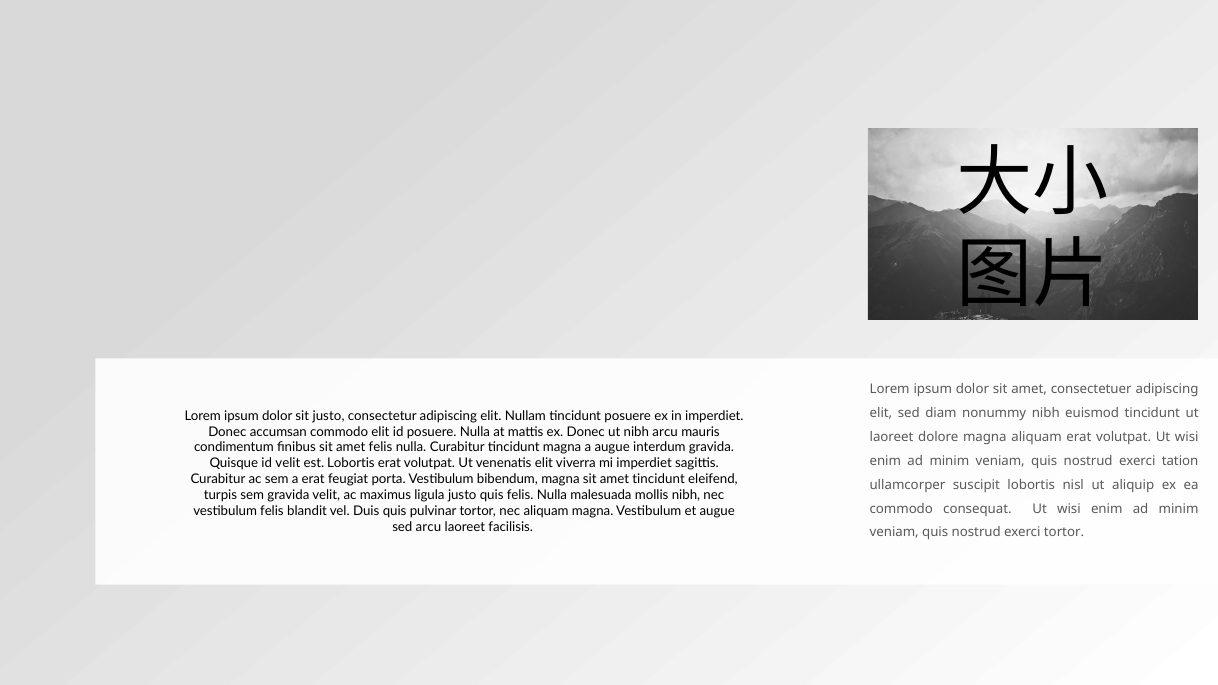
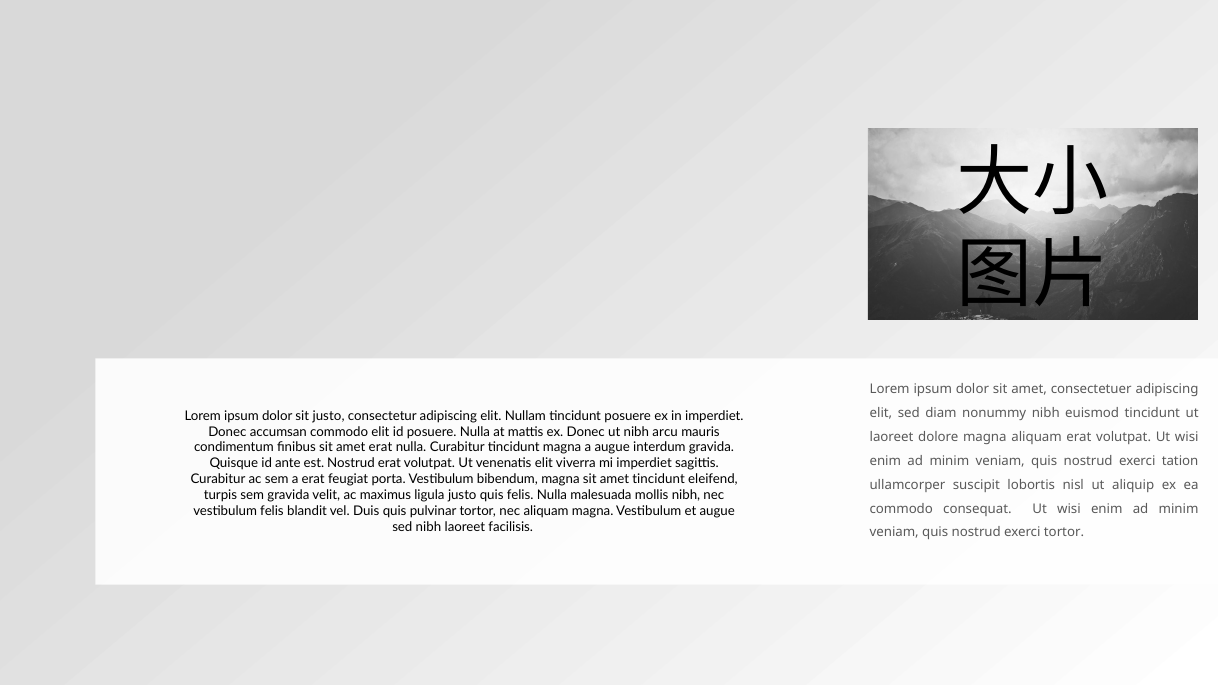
amet felis: felis -> erat (380, 448)
id velit: velit -> ante (288, 464)
est Lobortis: Lobortis -> Nostrud (351, 464)
sed arcu: arcu -> nibh (428, 528)
